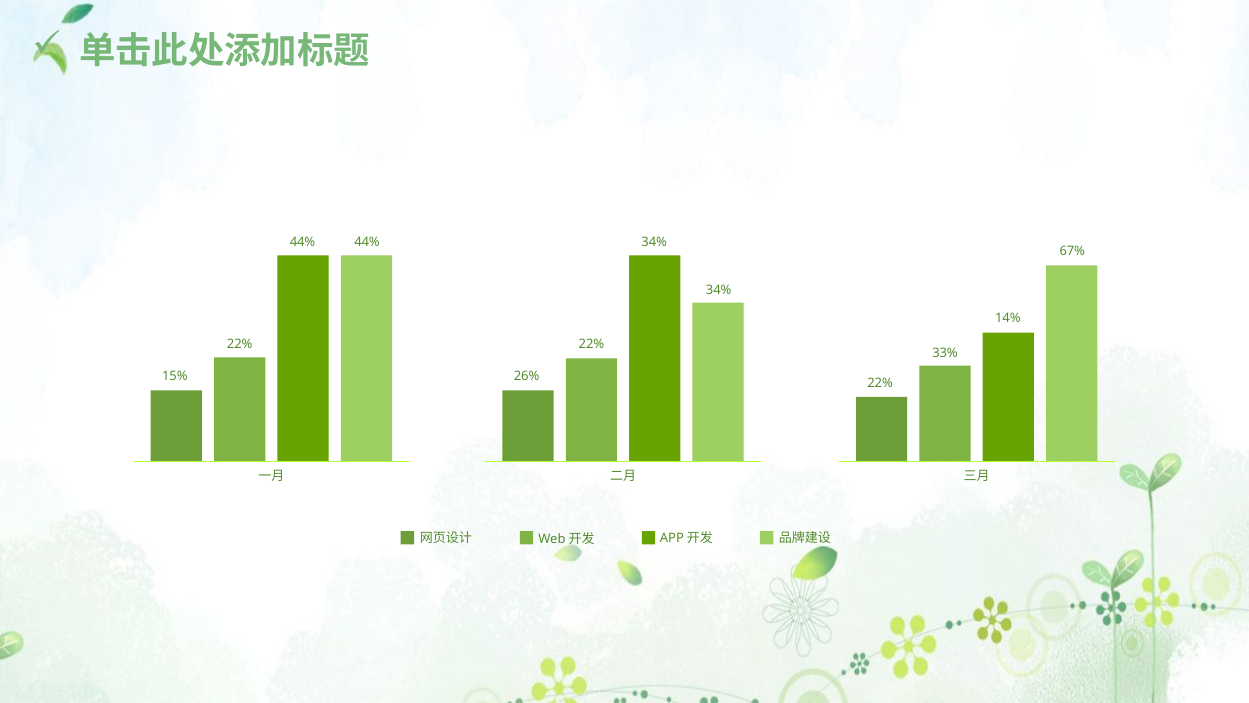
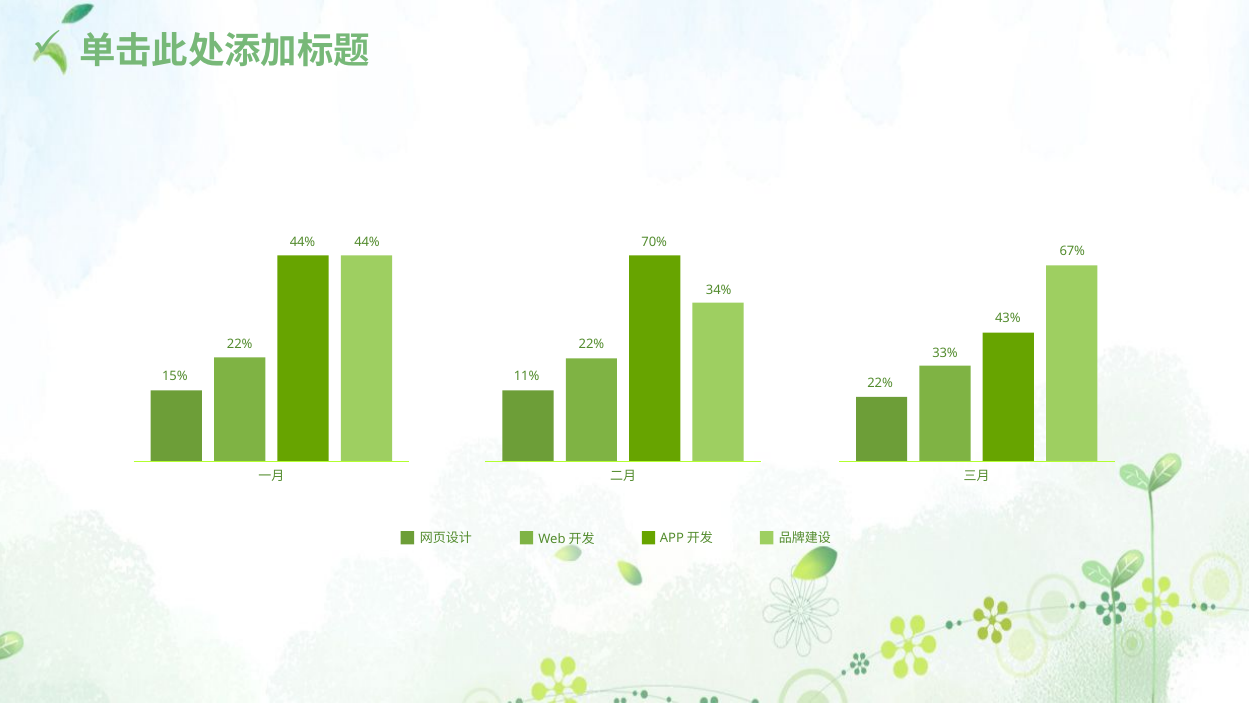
34%: 34% -> 70% (654, 242)
14%: 14% -> 43% (1008, 318)
26%: 26% -> 11% (527, 376)
